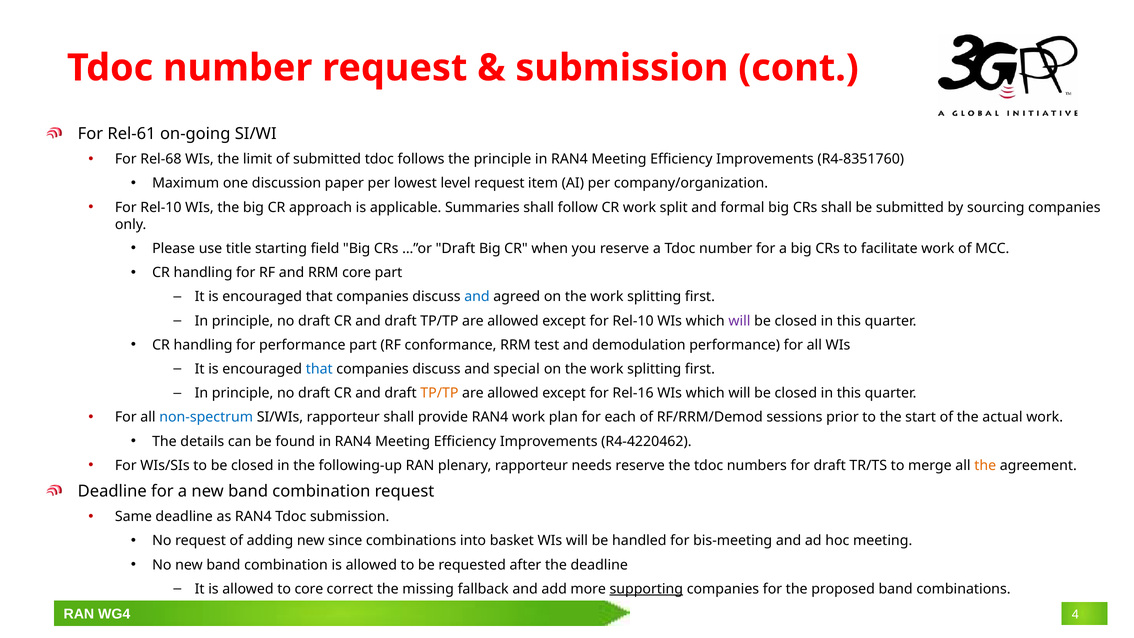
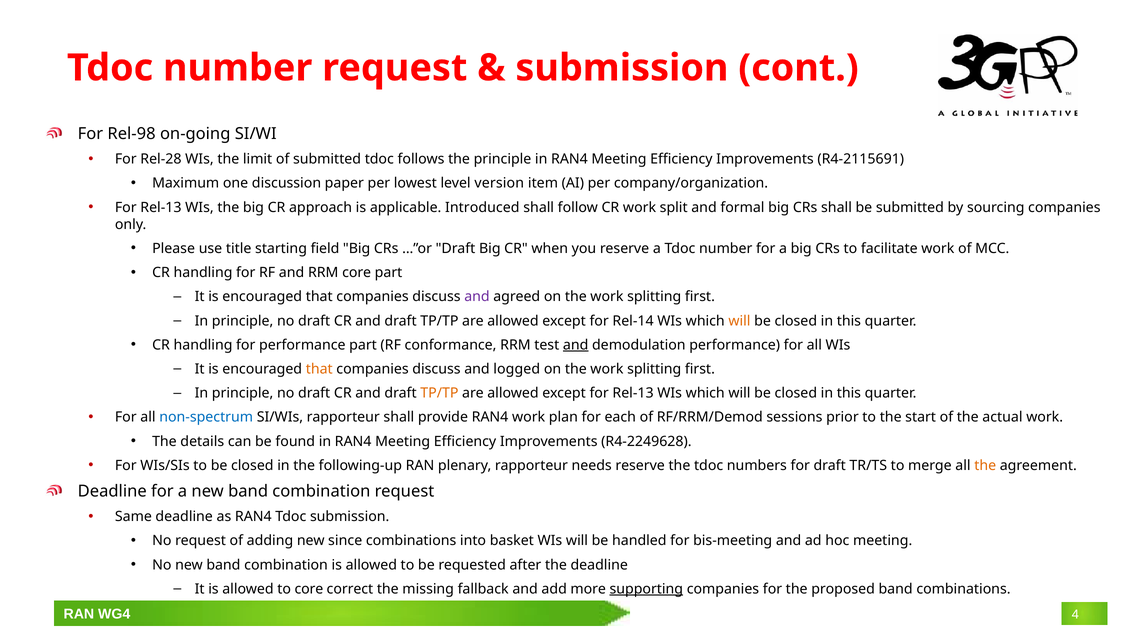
Rel-61: Rel-61 -> Rel-98 (132, 134)
Rel-68: Rel-68 -> Rel-28 (161, 159)
R4-8351760: R4-8351760 -> R4-2115691 (861, 159)
level request: request -> version (499, 183)
Rel-10: Rel-10 -> Rel-13 (161, 207)
Summaries: Summaries -> Introduced (482, 207)
and colour: blue -> purple (477, 297)
except for Rel-10: Rel-10 -> Rel-14 (633, 321)
will colour: purple -> orange (739, 321)
and underline: none -> present (576, 345)
that colour: blue -> orange (319, 369)
special: special -> logged (517, 369)
except for Rel-16: Rel-16 -> Rel-13 (633, 393)
R4-4220462: R4-4220462 -> R4-2249628 (646, 441)
